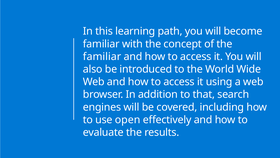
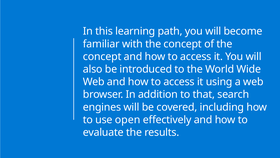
familiar: familiar -> concept (102, 56)
